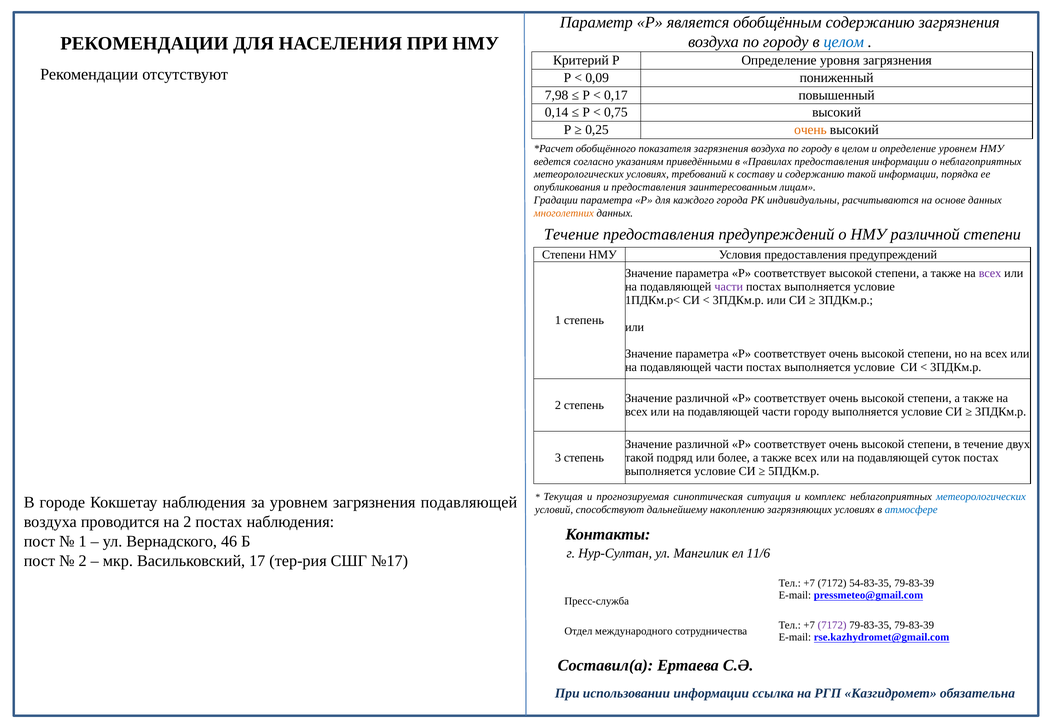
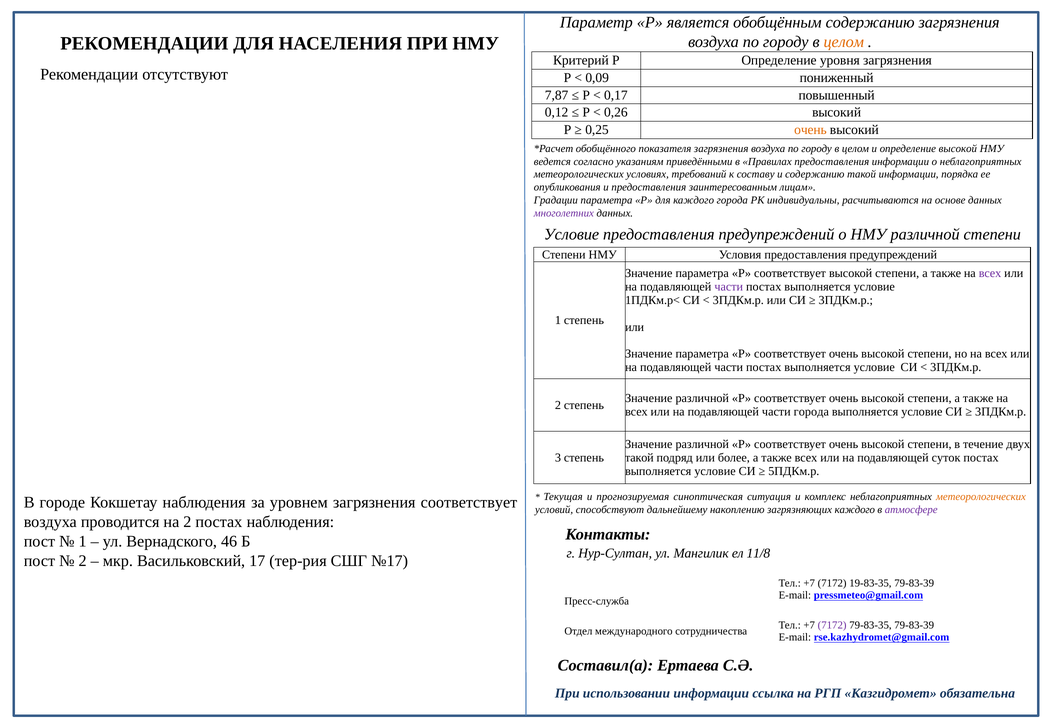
целом colour: blue -> orange (844, 42)
7,98: 7,98 -> 7,87 (557, 95)
0,14: 0,14 -> 0,12 (557, 113)
0,75: 0,75 -> 0,26 (616, 113)
определение уровнем: уровнем -> высокой (958, 149)
многолетних colour: orange -> purple (564, 213)
Течение: Течение -> Условие (572, 235)
части городу: городу -> города (811, 412)
метеорологических colour: blue -> orange (981, 497)
загрязнения подавляющей: подавляющей -> соответствует (469, 503)
загрязняющих условиях: условиях -> каждого (855, 510)
атмосфере colour: blue -> purple (911, 510)
11/6: 11/6 -> 11/8 (758, 554)
54-83-35: 54-83-35 -> 19-83-35 (870, 584)
